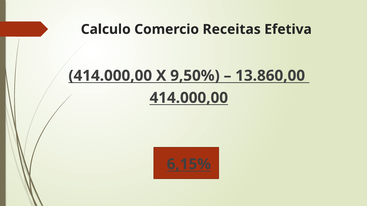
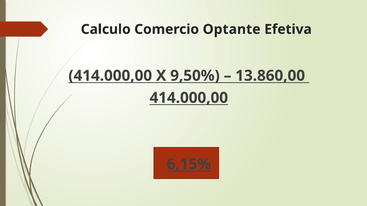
Receitas: Receitas -> Optante (232, 29)
